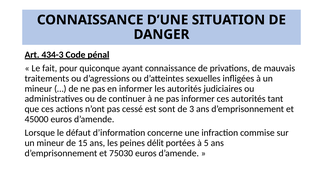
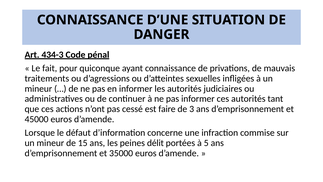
sont: sont -> faire (167, 109)
75030: 75030 -> 35000 (121, 153)
